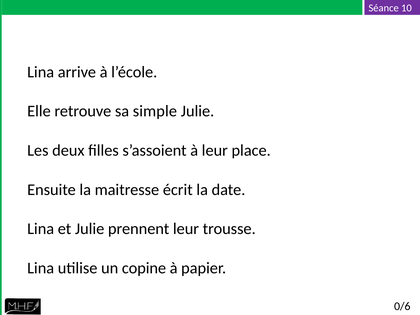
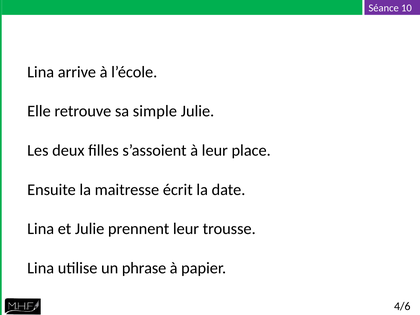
copine: copine -> phrase (144, 268)
0/6: 0/6 -> 4/6 (402, 306)
